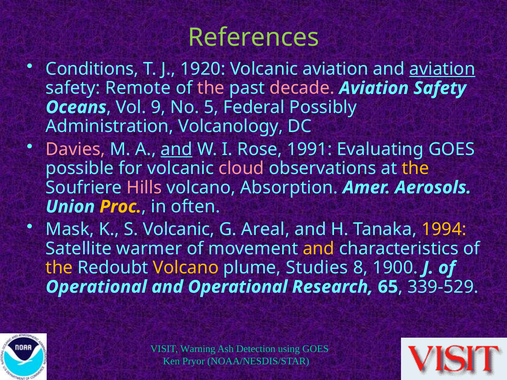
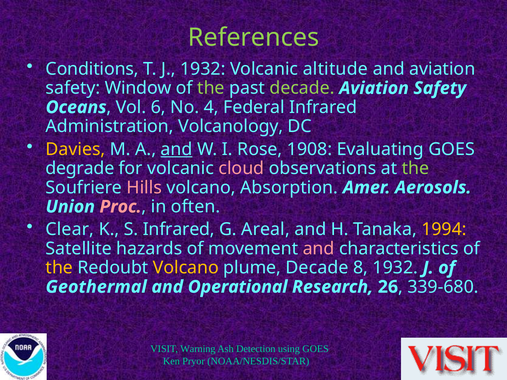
J 1920: 1920 -> 1932 (203, 69)
Volcanic aviation: aviation -> altitude (335, 69)
aviation underline: present -> none (442, 69)
Remote: Remote -> Window (138, 88)
the colour: pink -> light green (211, 88)
decade colour: pink -> light green (302, 88)
9: 9 -> 6 (158, 107)
5: 5 -> 4 (211, 107)
Federal Possibly: Possibly -> Infrared (323, 107)
Davies colour: pink -> yellow (75, 149)
1991: 1991 -> 1908 (310, 149)
possible: possible -> degrade (80, 168)
the colour: yellow -> light green (415, 168)
Proc colour: yellow -> pink (121, 207)
Mask: Mask -> Clear (70, 229)
S Volcanic: Volcanic -> Infrared (179, 229)
warmer: warmer -> hazards (149, 249)
and colour: yellow -> pink (319, 249)
plume Studies: Studies -> Decade (317, 268)
8 1900: 1900 -> 1932 (395, 268)
Operational: Operational -> Geothermal (96, 287)
65: 65 -> 26 (388, 287)
339-529: 339-529 -> 339-680 (443, 287)
